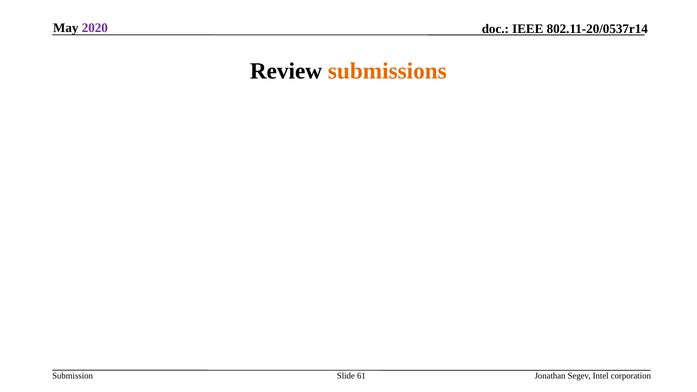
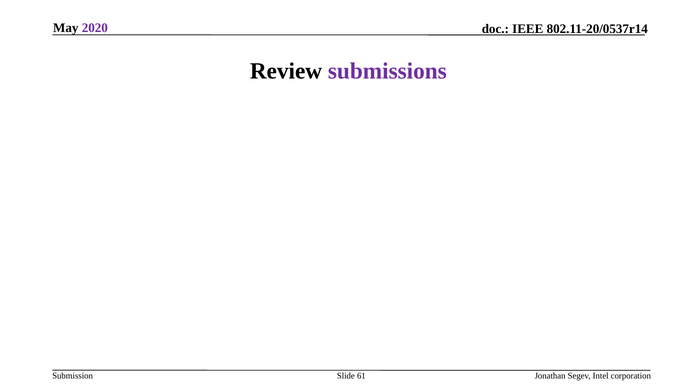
submissions colour: orange -> purple (387, 71)
